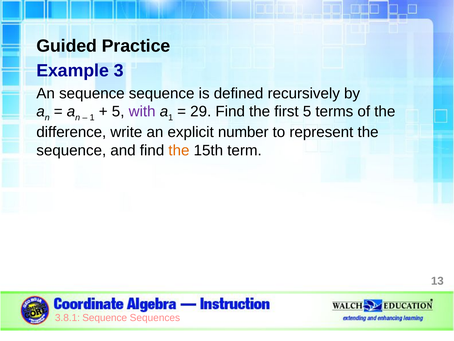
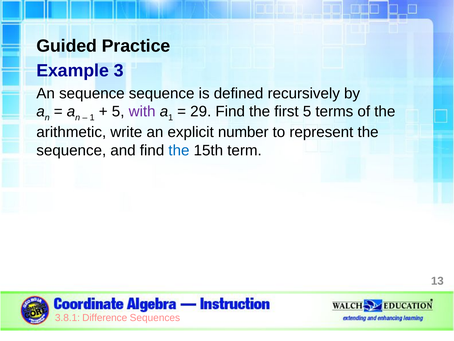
difference: difference -> arithmetic (71, 132)
the colour: orange -> blue (179, 150)
3.8.1 Sequence: Sequence -> Difference (105, 317)
